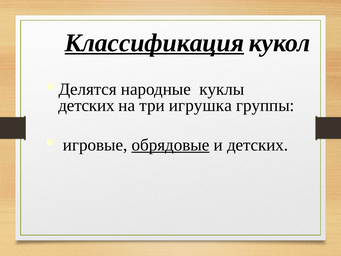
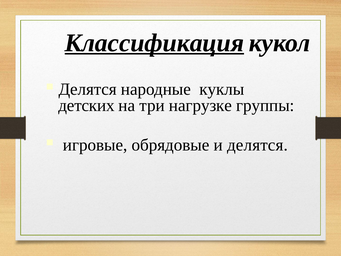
игрушка: игрушка -> нагрузке (200, 105)
обрядовые underline: present -> none (170, 145)
и детских: детских -> делятся (257, 145)
